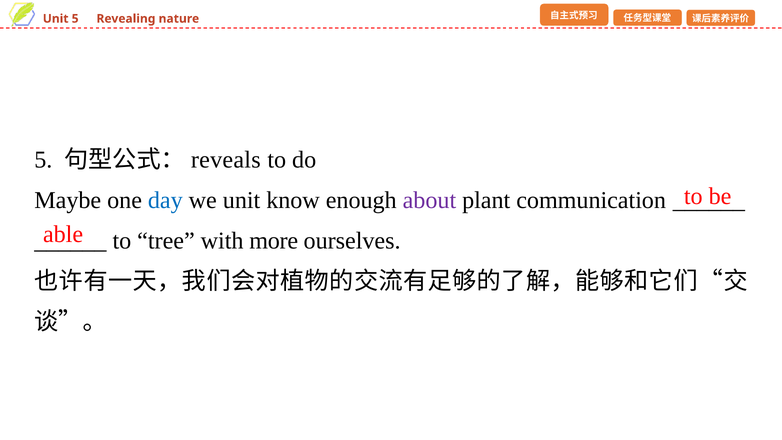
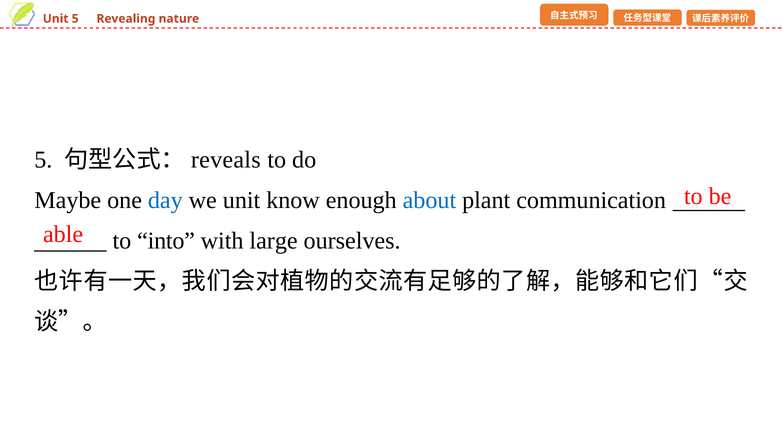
about colour: purple -> blue (429, 200)
tree: tree -> into (166, 241)
more: more -> large (274, 241)
